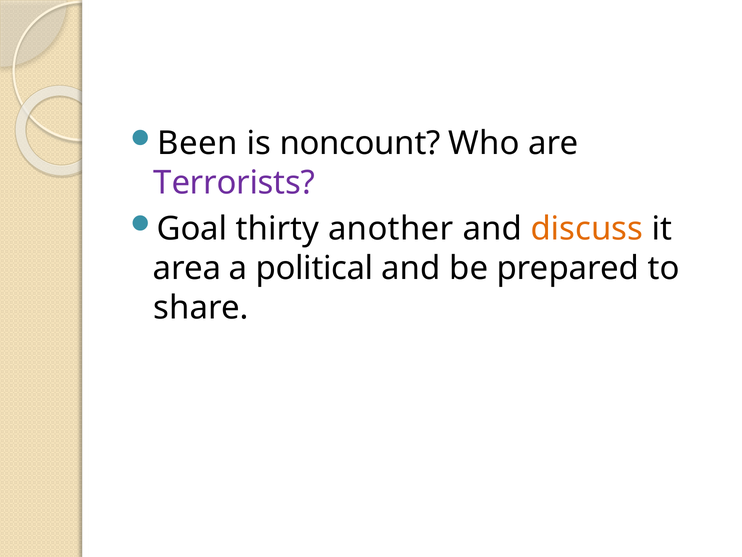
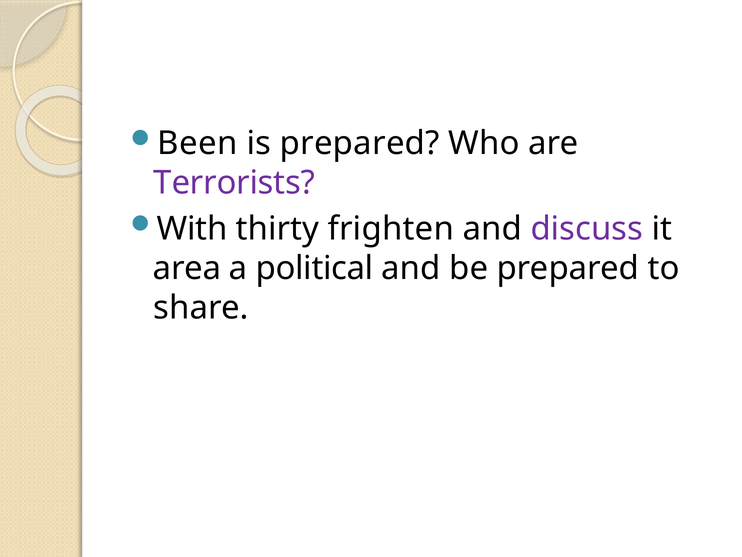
is noncount: noncount -> prepared (360, 143)
Goal: Goal -> With (192, 229)
another: another -> frighten (391, 229)
discuss colour: orange -> purple (587, 229)
